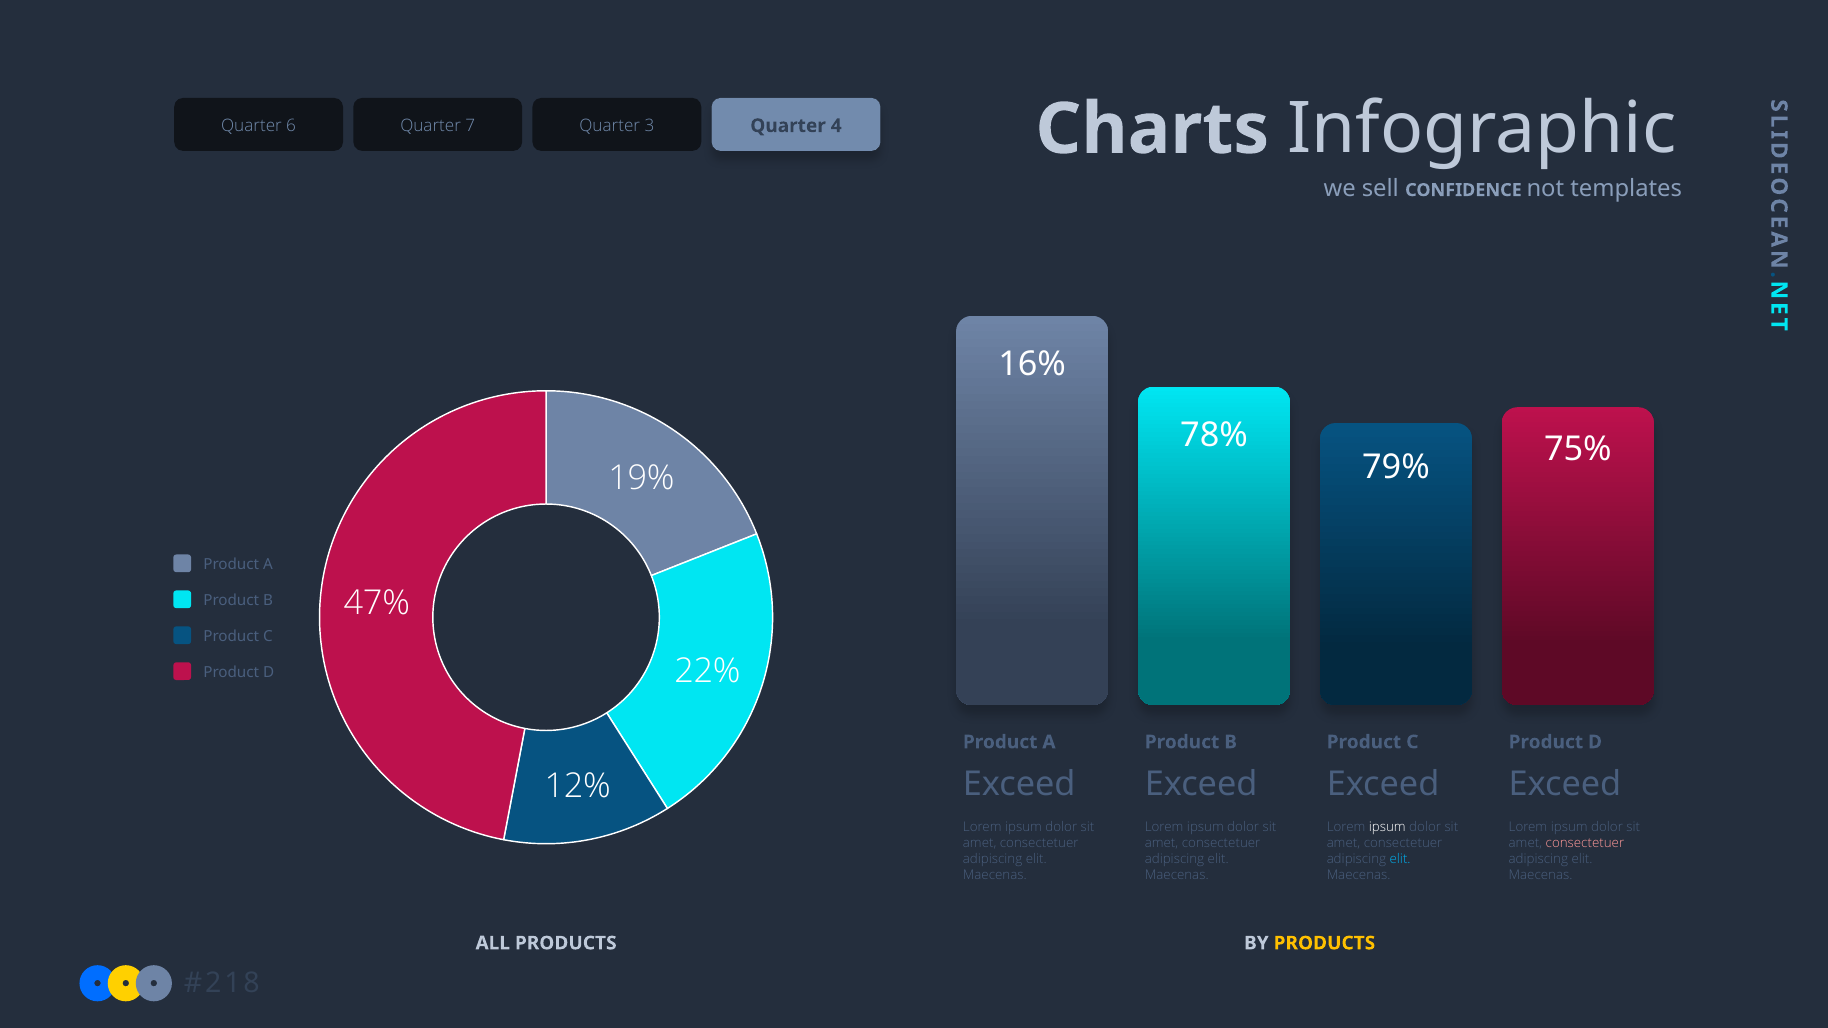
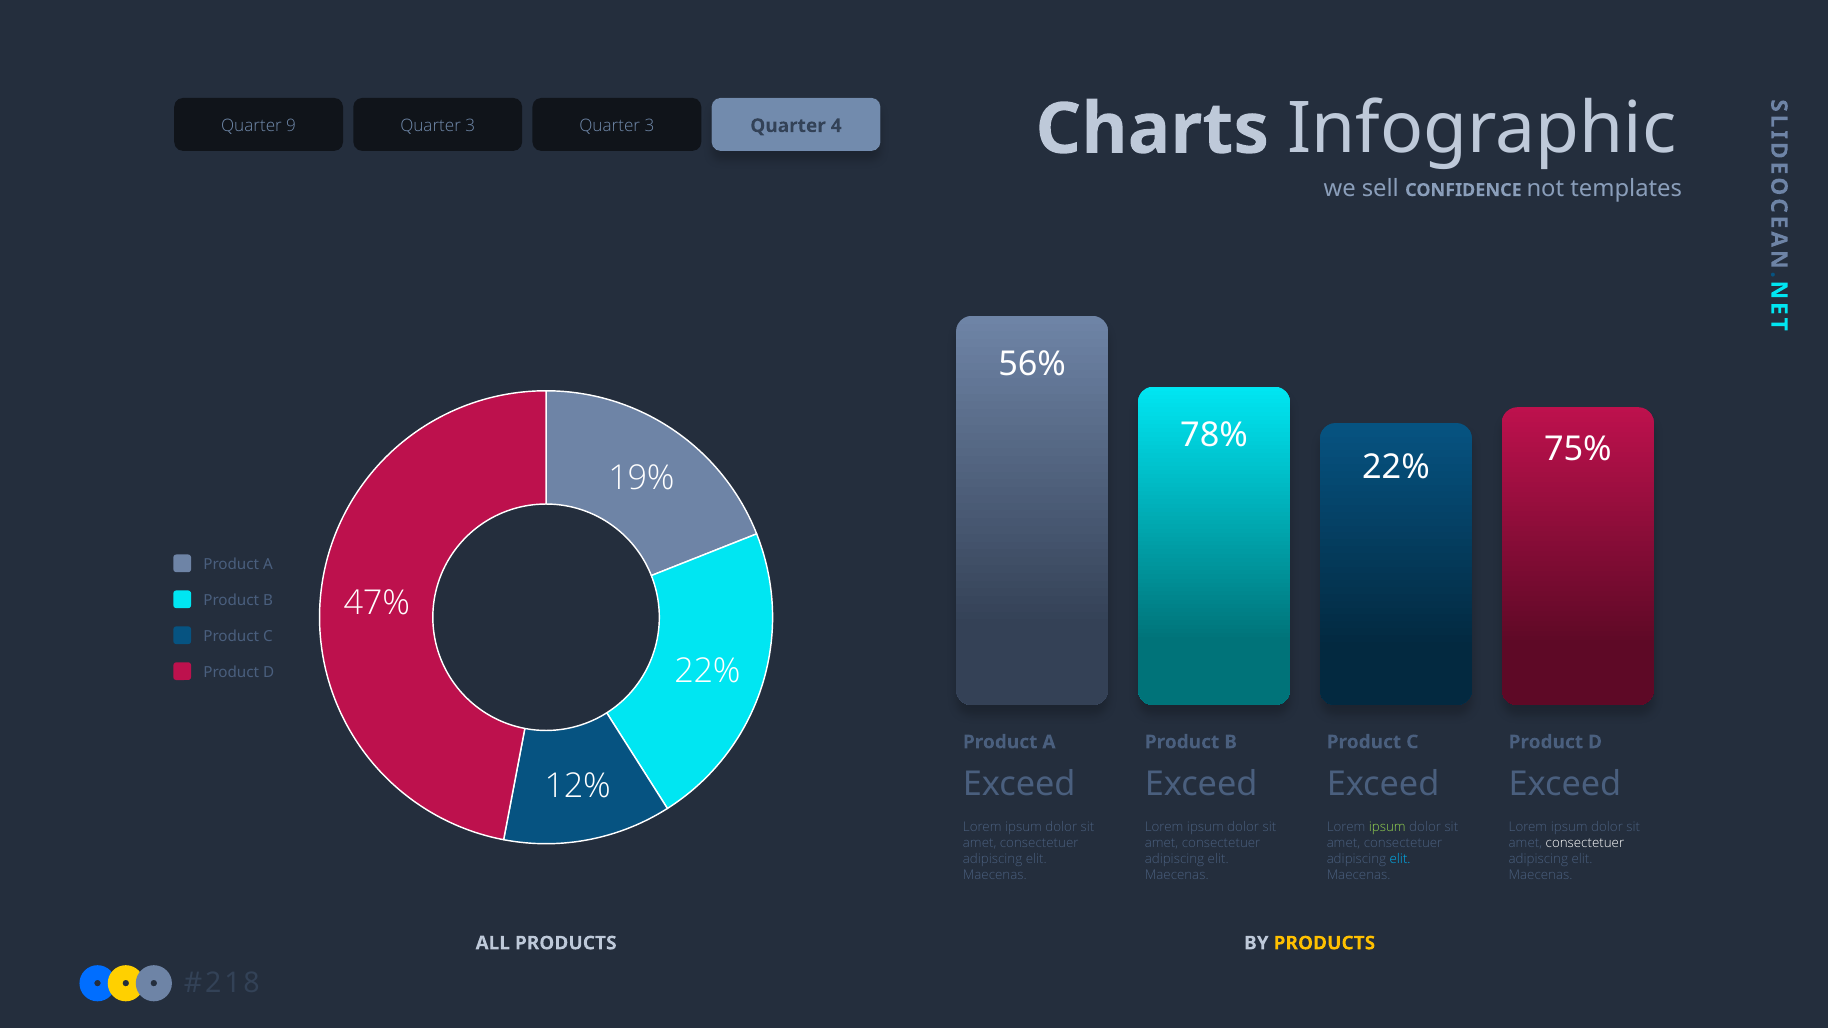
6: 6 -> 9 (291, 126)
7: 7 -> 3 (470, 126)
16%: 16% -> 56% (1032, 365)
79%: 79% -> 22% (1396, 467)
ipsum colour: white -> light green (1387, 827)
consectetuer colour: pink -> white (1585, 843)
